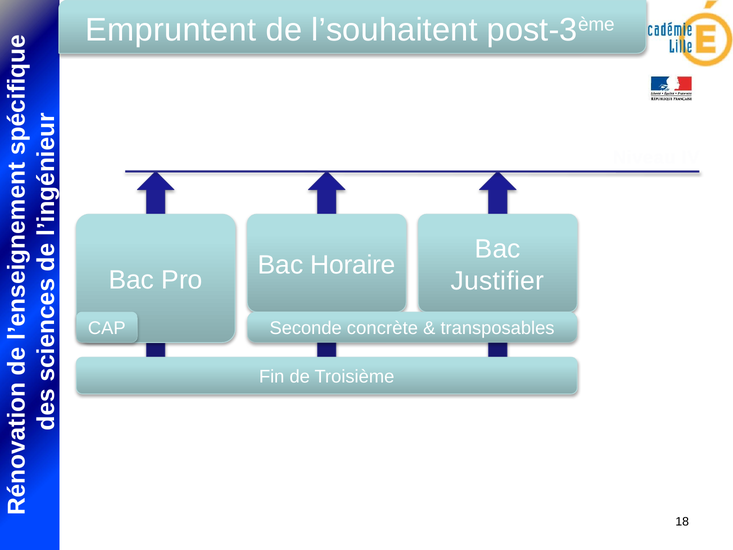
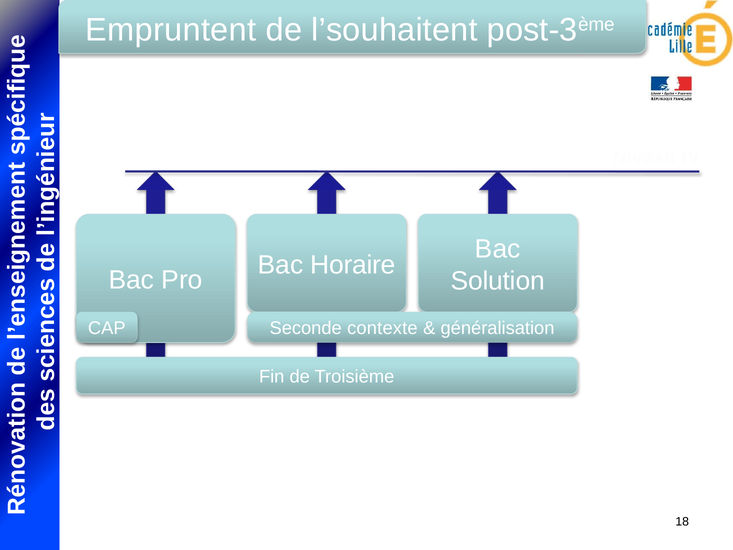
Justifier: Justifier -> Solution (498, 281)
concrète: concrète -> contexte (382, 328)
transposables: transposables -> généralisation (498, 328)
